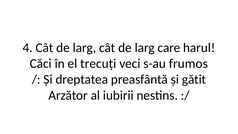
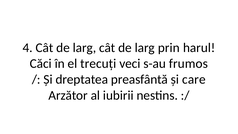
care: care -> prin (169, 48)
gătit: gătit -> care (194, 79)
